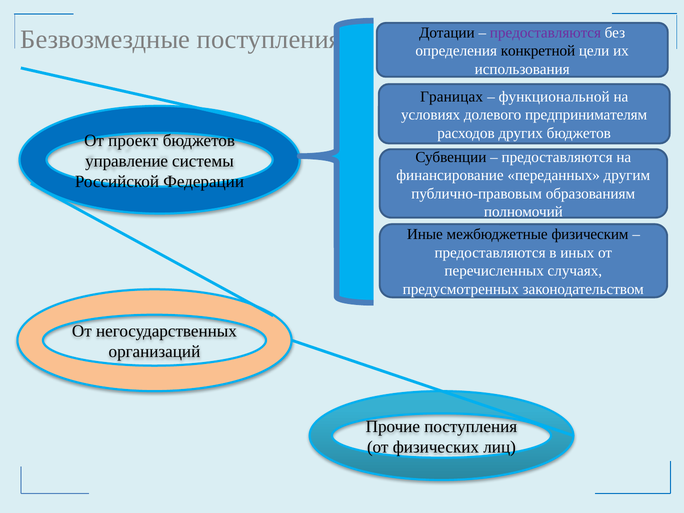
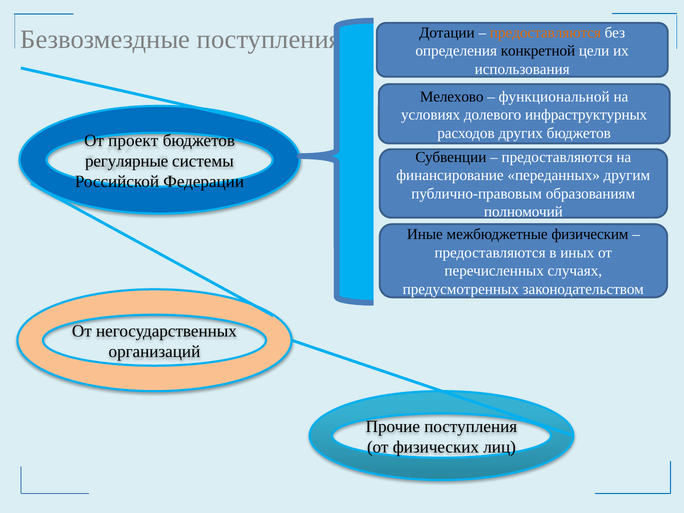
предоставляются colour: purple -> orange (545, 33)
Границах: Границах -> Мелехово (452, 97)
предпринимателям: предпринимателям -> инфраструктурных (586, 115)
управление: управление -> регулярные (127, 161)
